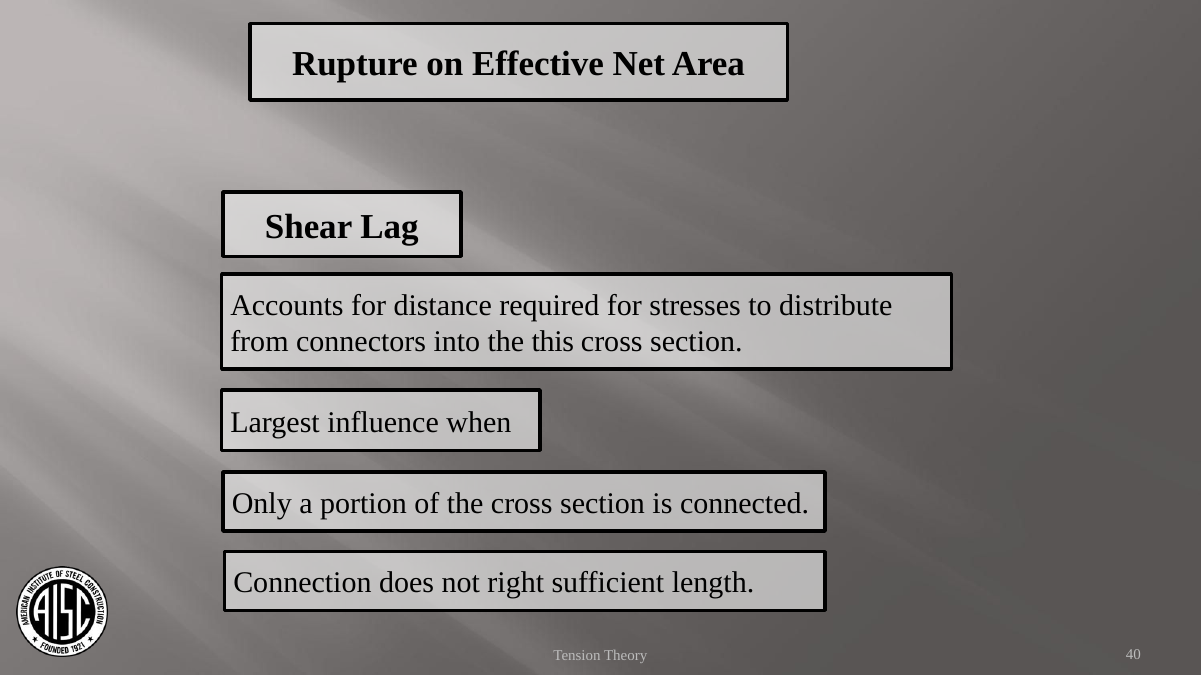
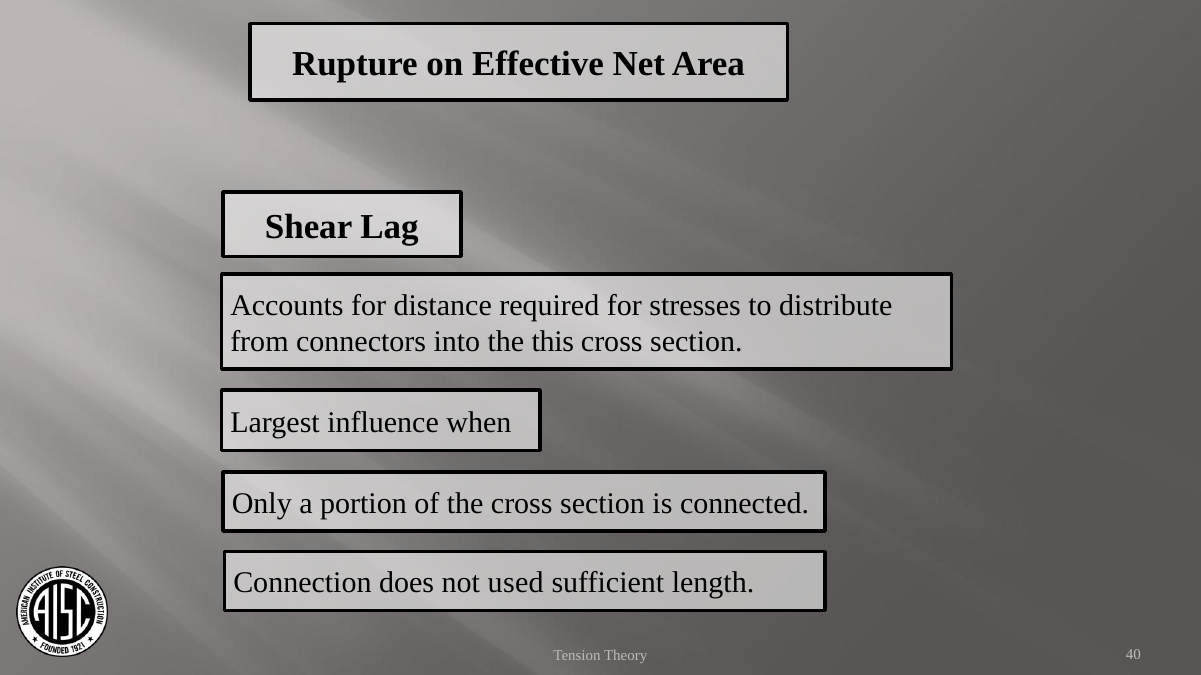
right: right -> used (516, 584)
